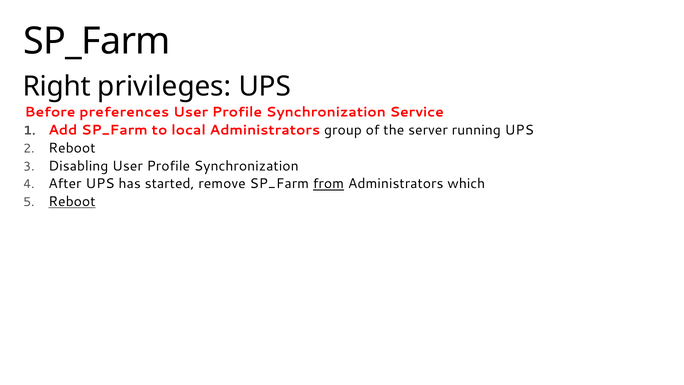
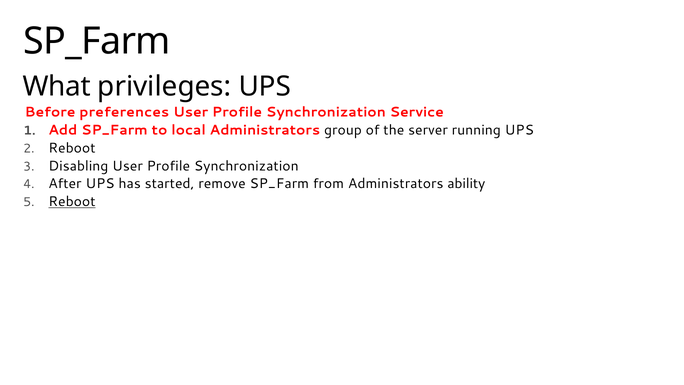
Right: Right -> What (57, 87)
from underline: present -> none (328, 184)
which: which -> ability (466, 184)
